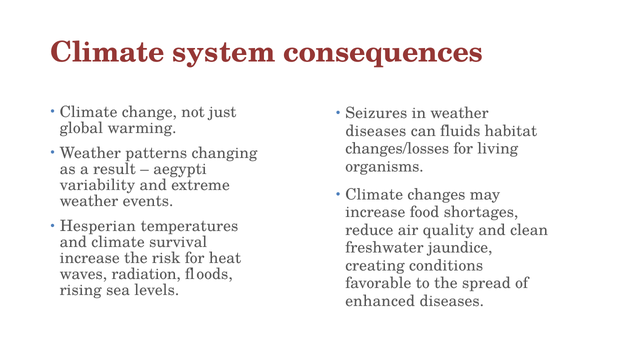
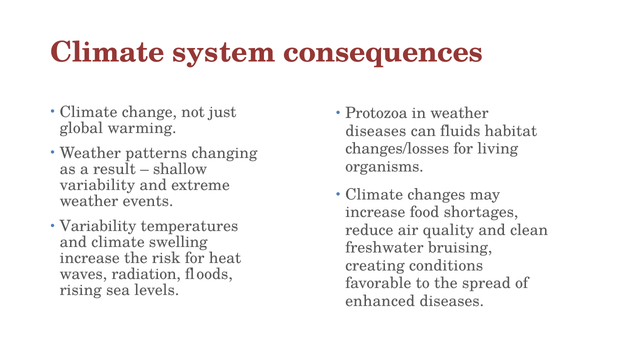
Seizures: Seizures -> Protozoa (376, 113)
aegypti: aegypti -> shallow (180, 169)
Hesperian: Hesperian -> Variability (98, 226)
survival: survival -> swelling (178, 242)
jaundice: jaundice -> bruising (460, 248)
